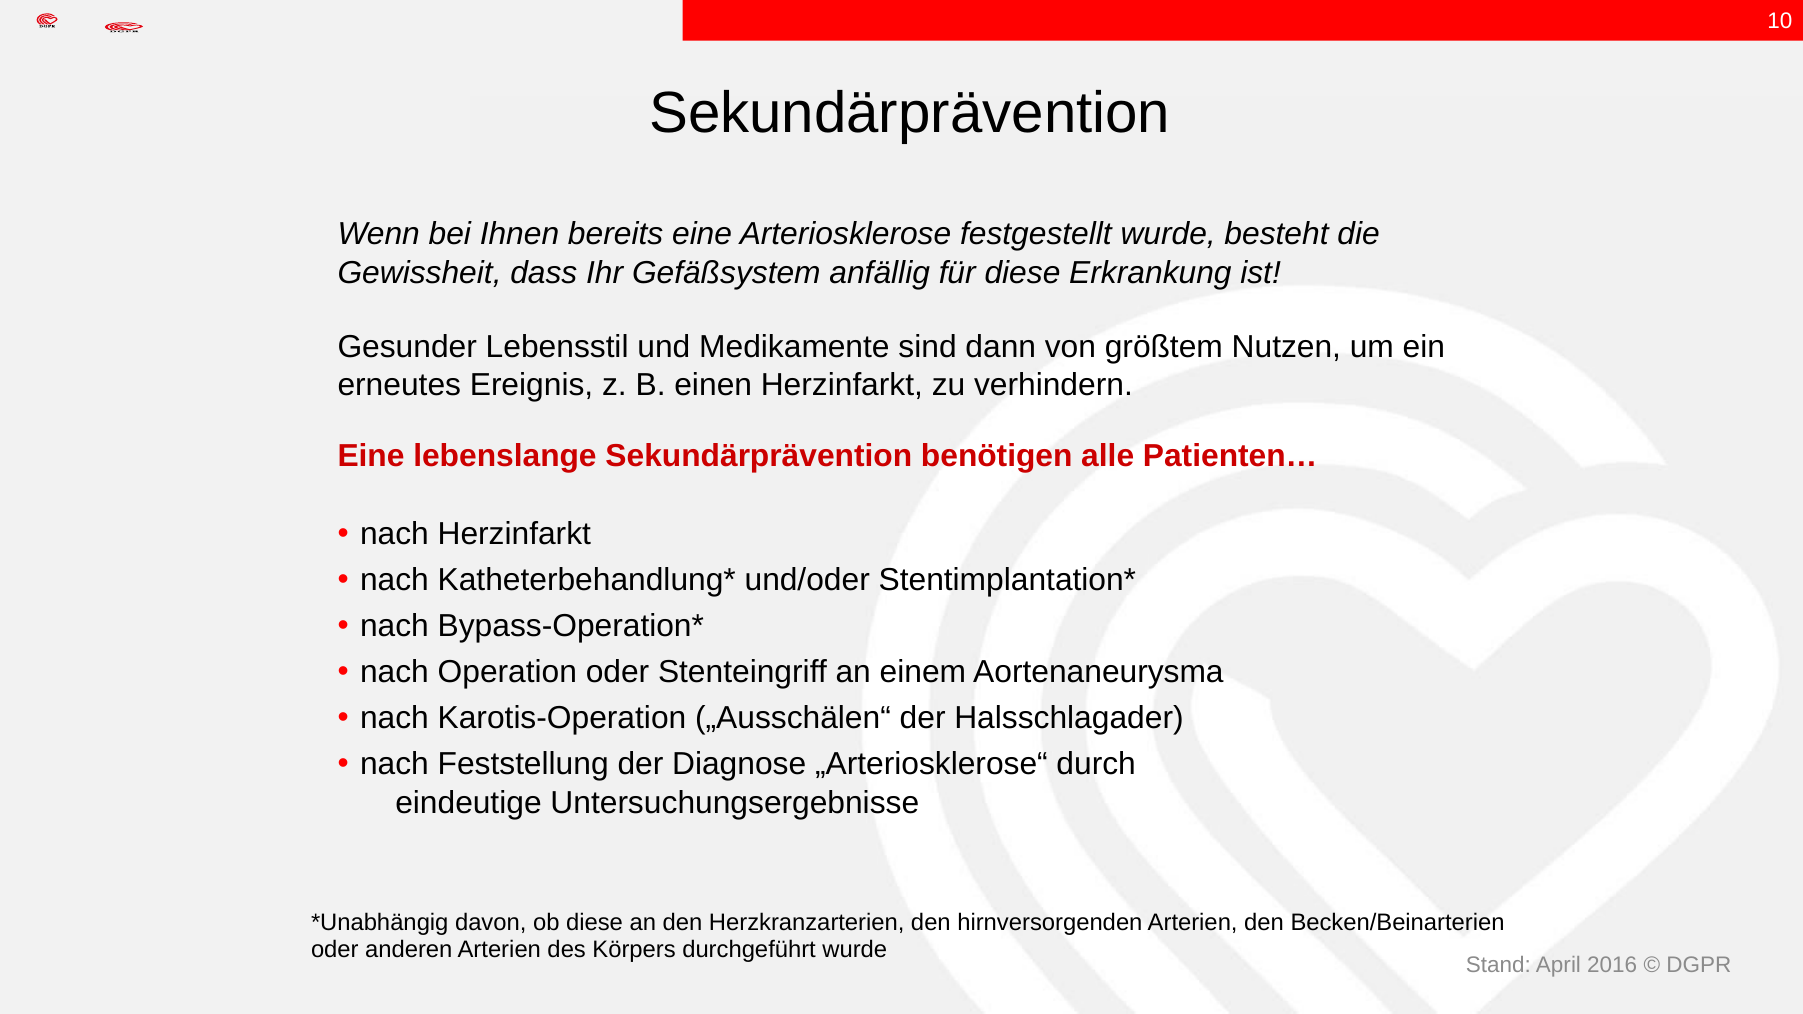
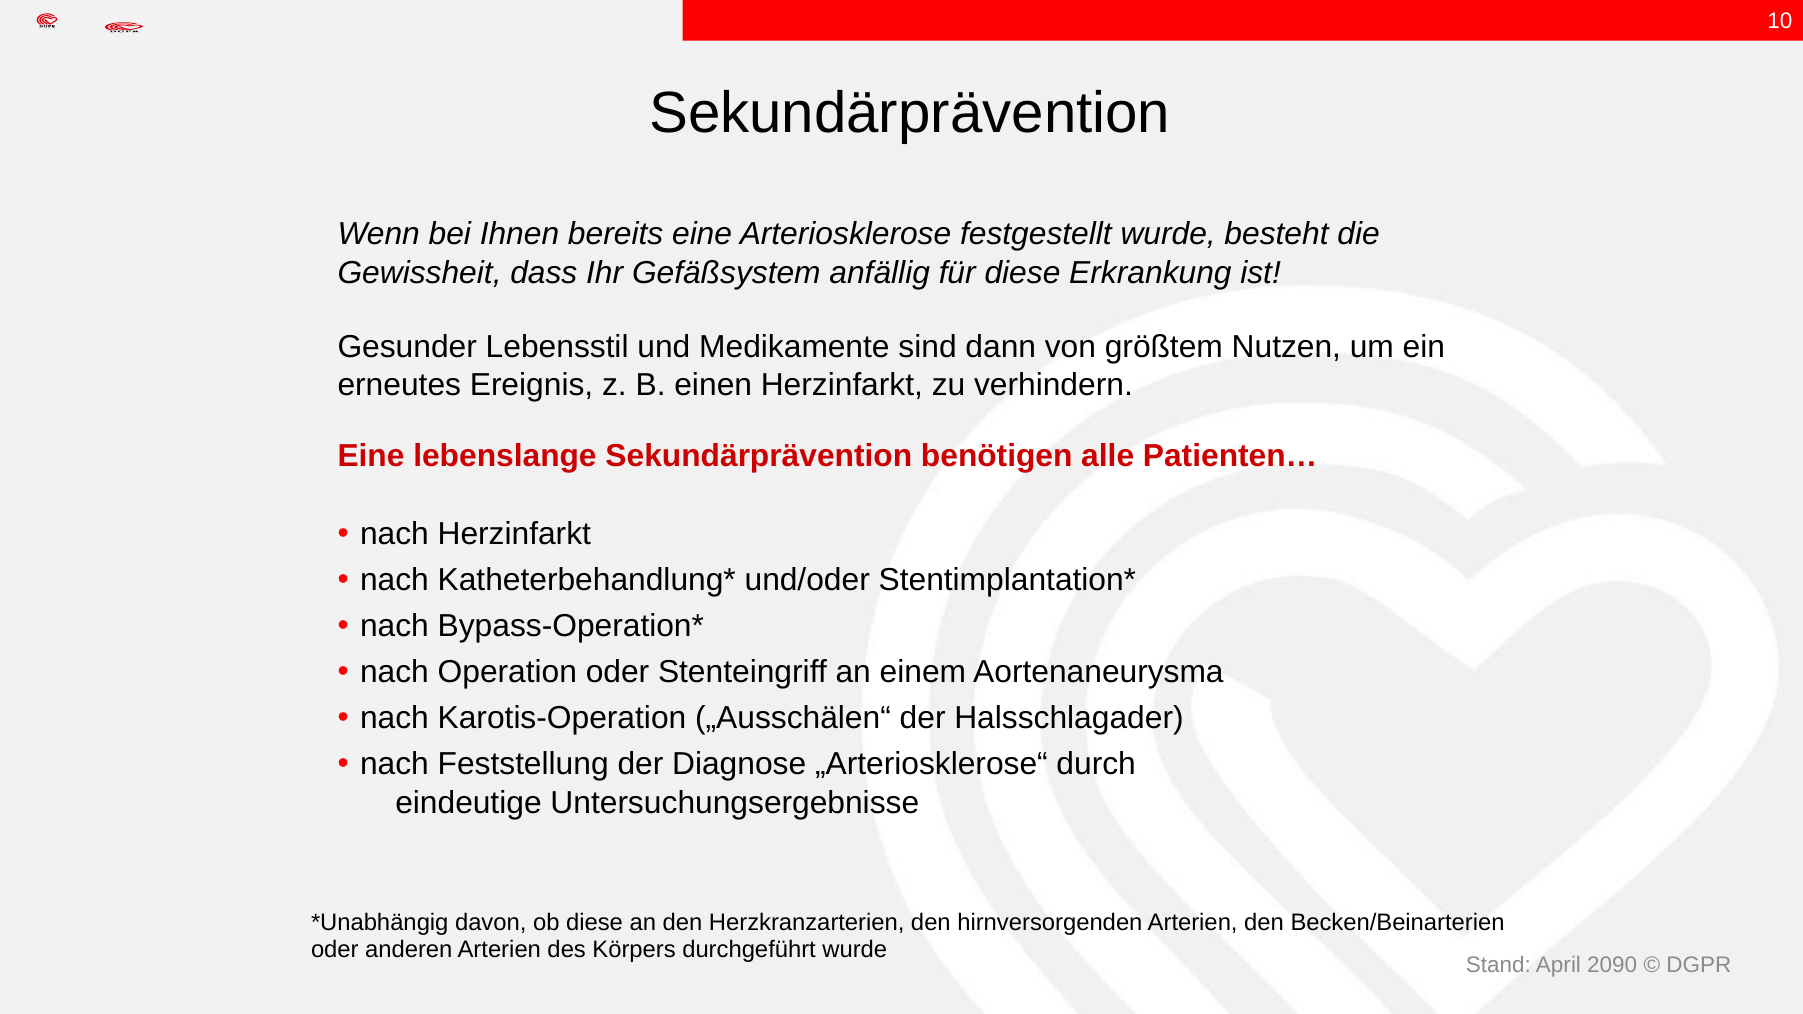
2016: 2016 -> 2090 (1612, 965)
